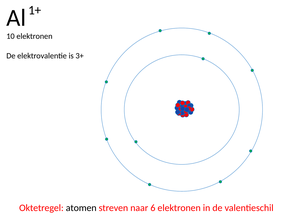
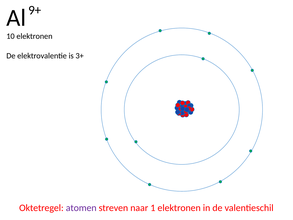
1+: 1+ -> 9+ (35, 10)
atomen colour: black -> purple (81, 208)
6: 6 -> 1 (153, 208)
